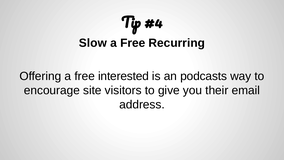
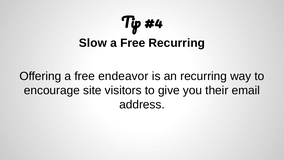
interested: interested -> endeavor (123, 76)
an podcasts: podcasts -> recurring (204, 76)
